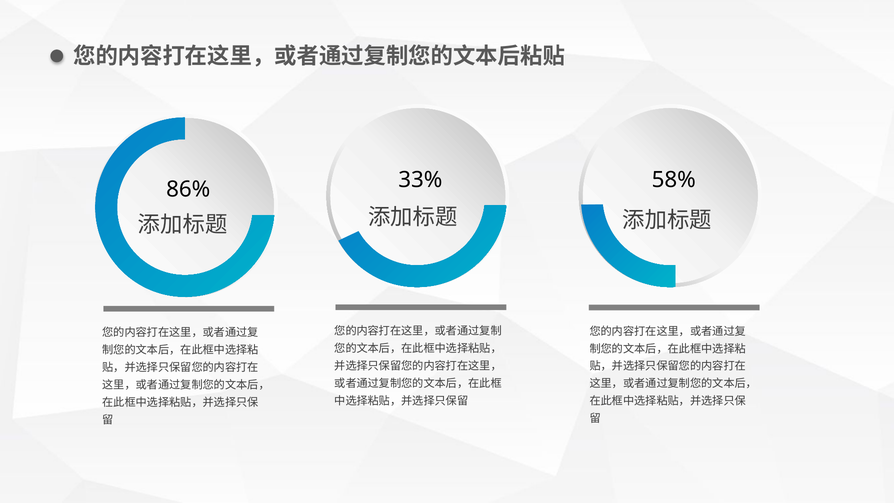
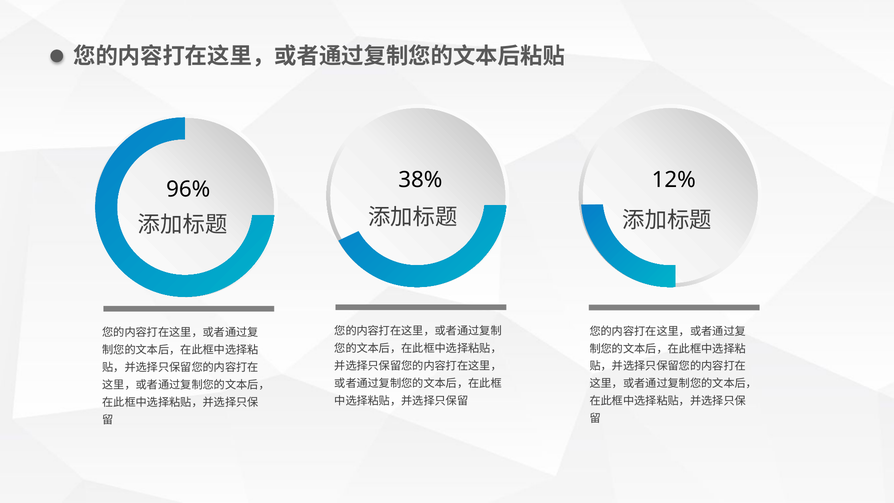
33%: 33% -> 38% (420, 180)
58%: 58% -> 12% (674, 180)
86%: 86% -> 96% (188, 189)
